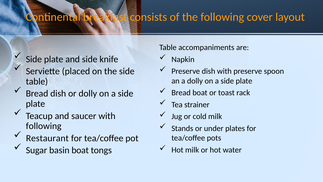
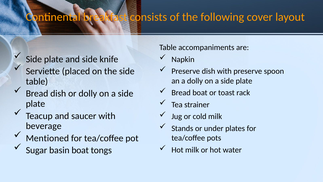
following: following -> beverage (44, 126)
Restaurant: Restaurant -> Mentioned (47, 138)
